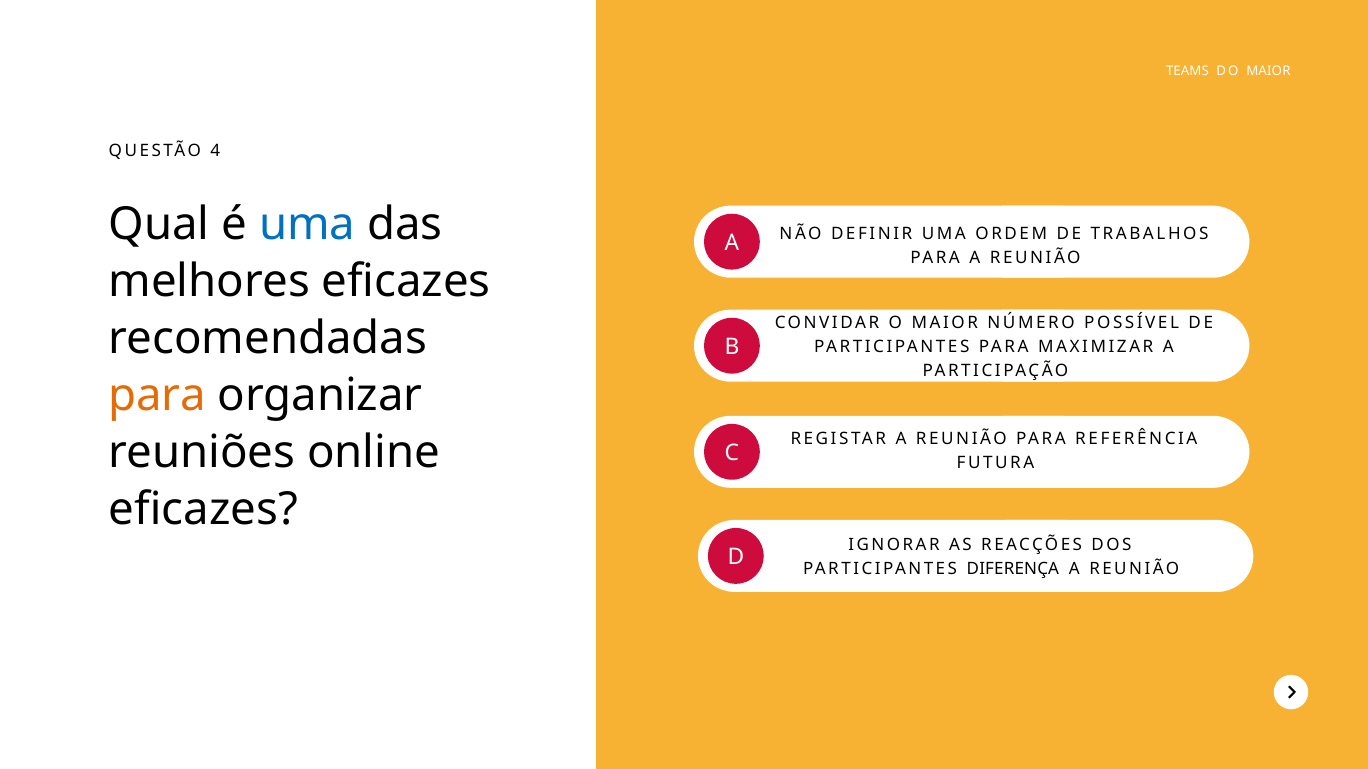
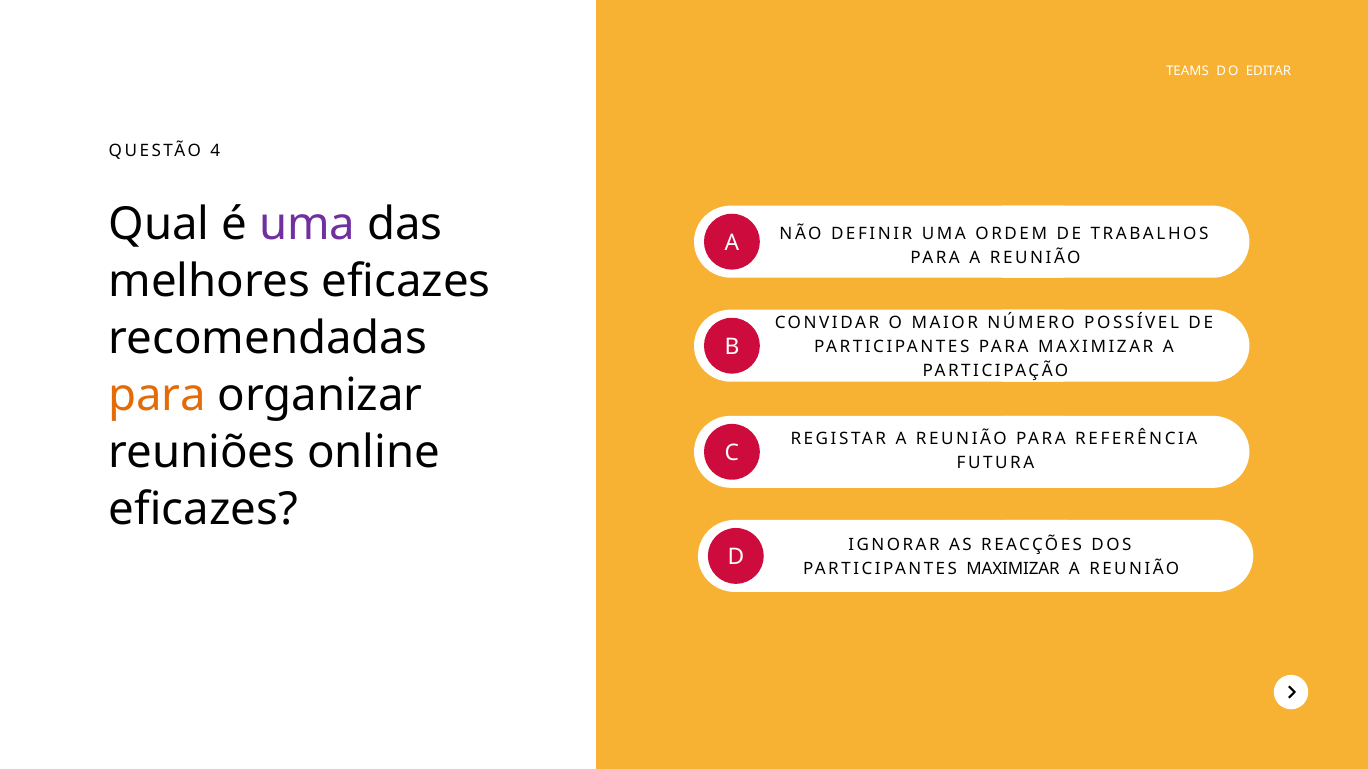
DO MAIOR: MAIOR -> EDITAR (1269, 71)
uma colour: blue -> purple (307, 225)
PARTICIPANTES DIFERENÇA: DIFERENÇA -> MAXIMIZAR (1013, 569)
